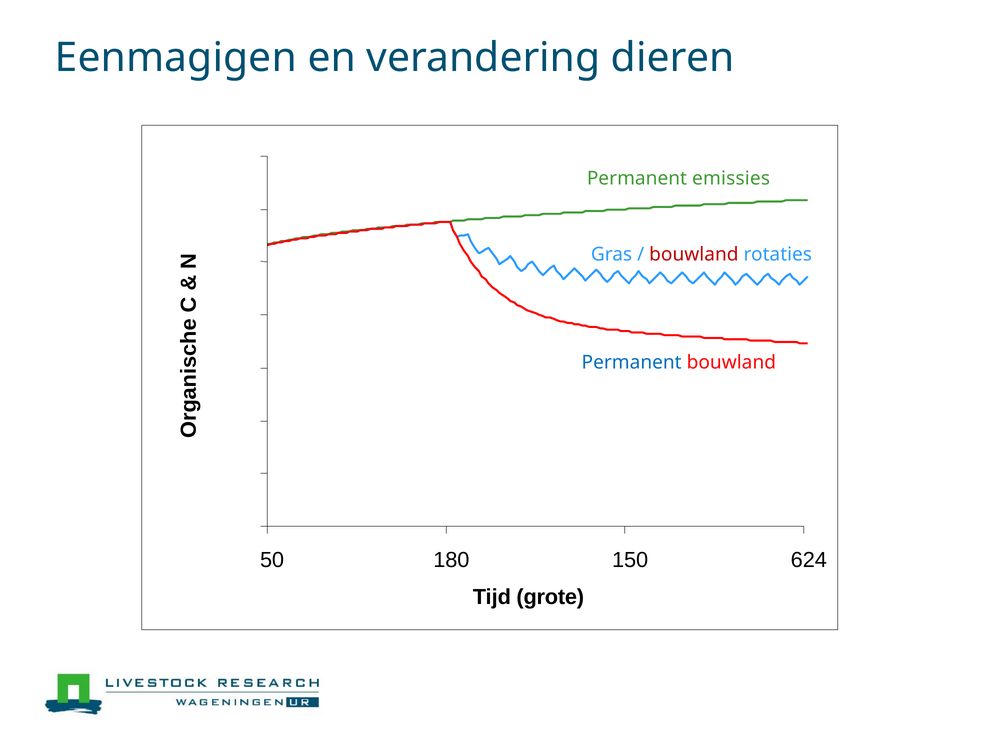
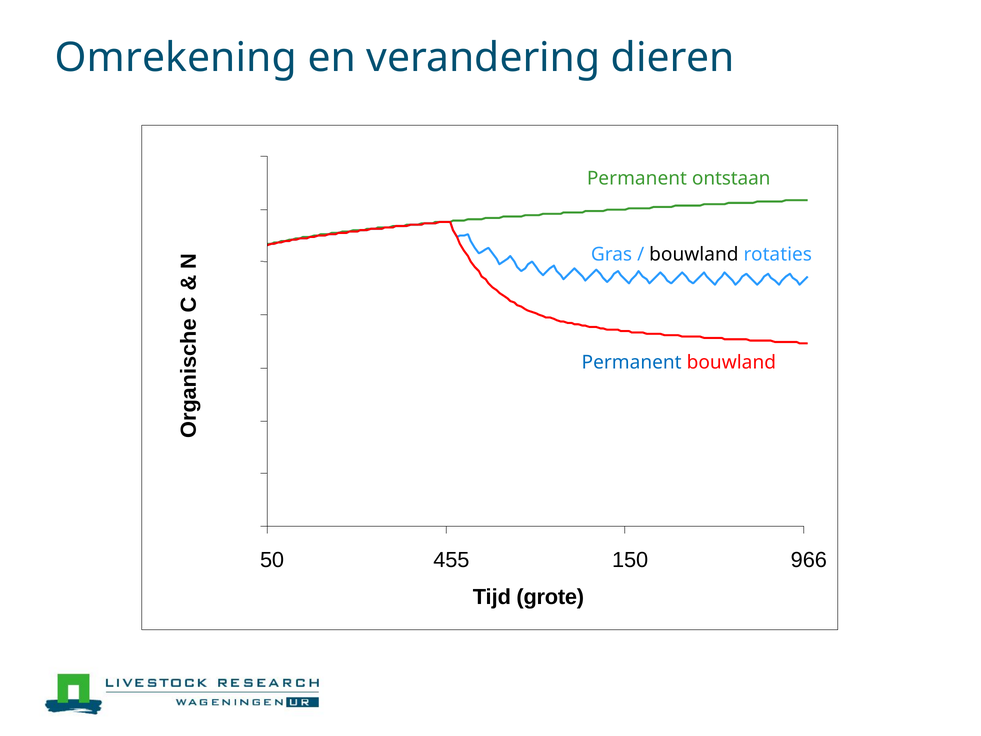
Eenmagigen: Eenmagigen -> Omrekening (176, 58)
emissies: emissies -> ontstaan (731, 178)
bouwland colour: red -> black (694, 254)
180: 180 -> 455 (451, 560)
624: 624 -> 966 (809, 560)
